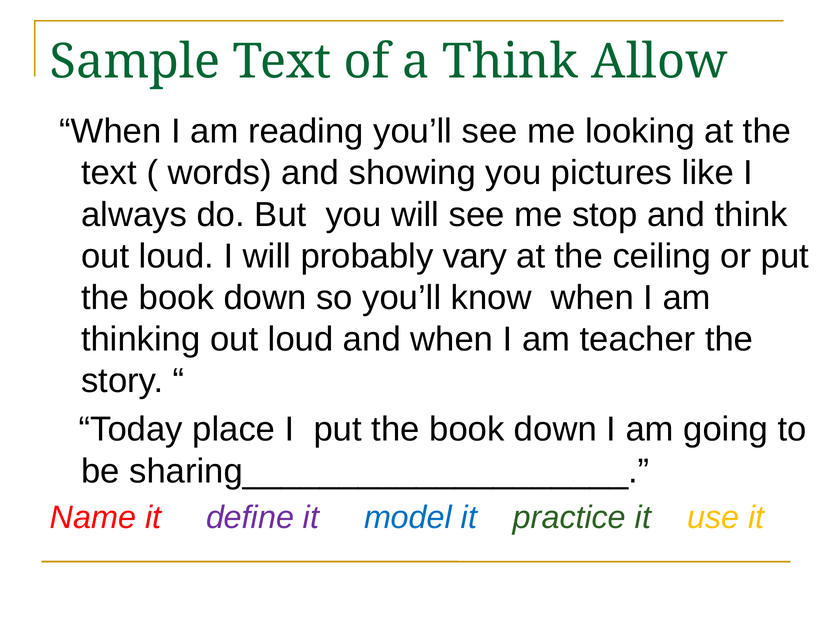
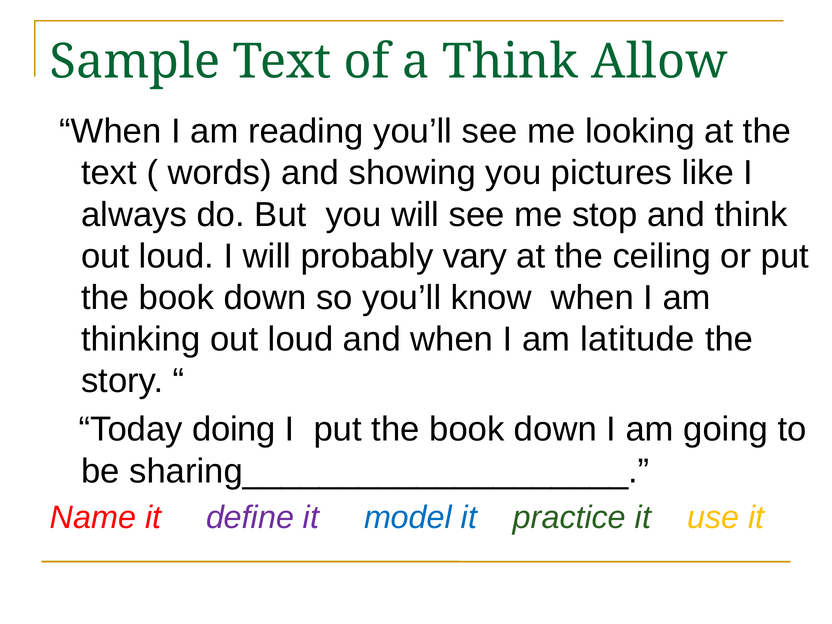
teacher: teacher -> latitude (637, 339)
place: place -> doing (234, 430)
